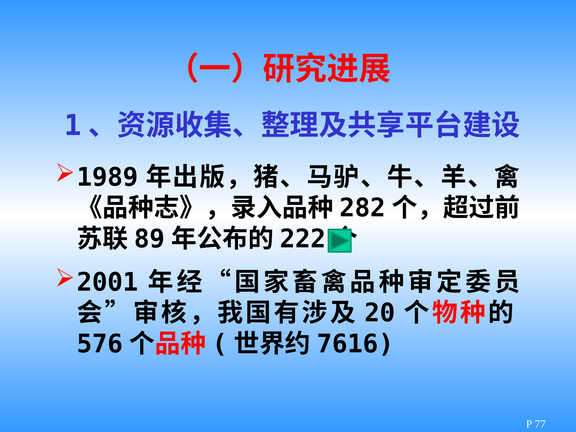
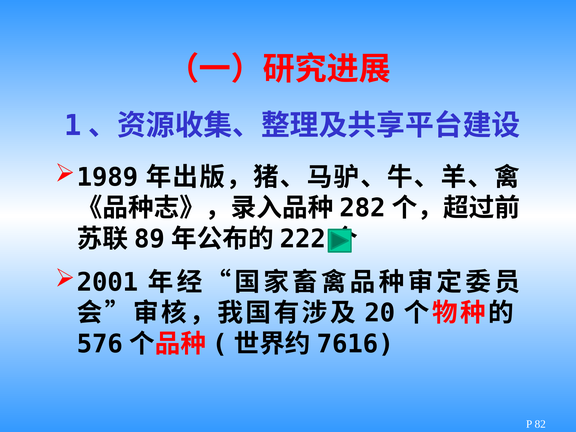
77: 77 -> 82 (540, 424)
